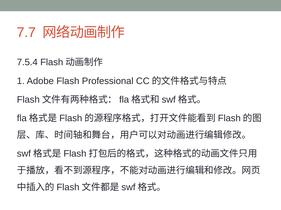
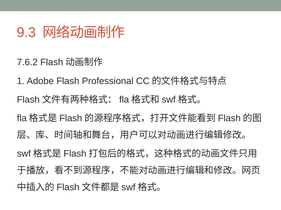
7.7: 7.7 -> 9.3 (26, 33)
7.5.4: 7.5.4 -> 7.6.2 (27, 62)
